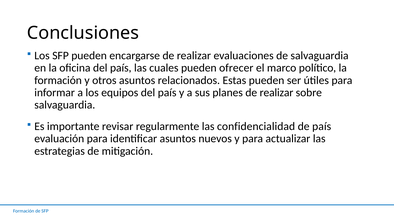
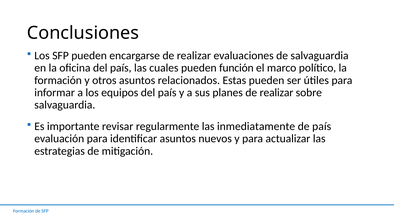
ofrecer: ofrecer -> función (236, 68)
confidencialidad: confidencialidad -> inmediatamente (256, 127)
